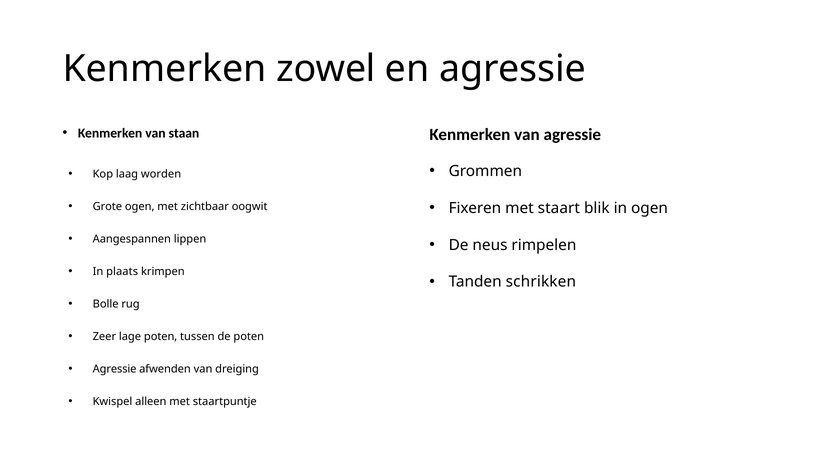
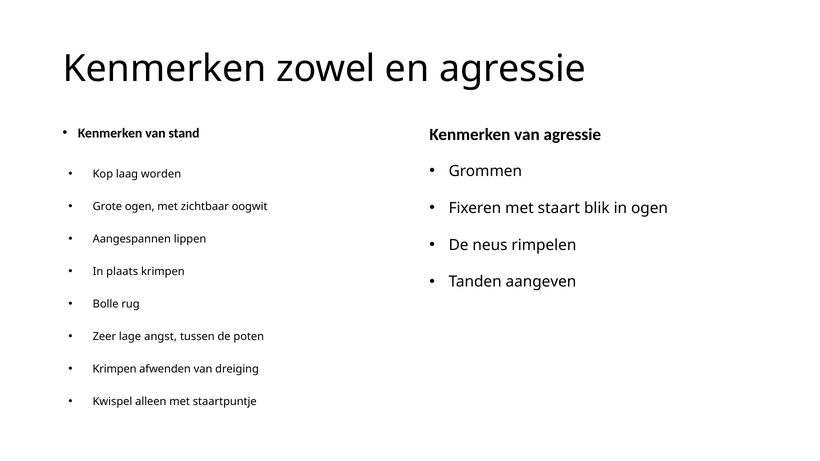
staan: staan -> stand (184, 133)
schrikken: schrikken -> aangeven (541, 282)
lage poten: poten -> angst (161, 337)
Agressie: Agressie -> Krimpen (115, 369)
